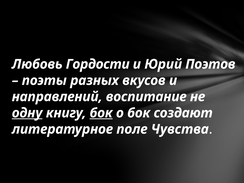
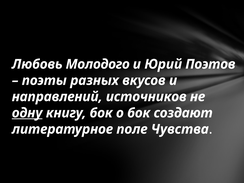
Гордости: Гордости -> Молодого (98, 64)
воспитание: воспитание -> источников (146, 97)
бок underline: present -> none (101, 113)
